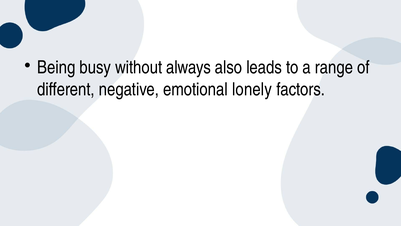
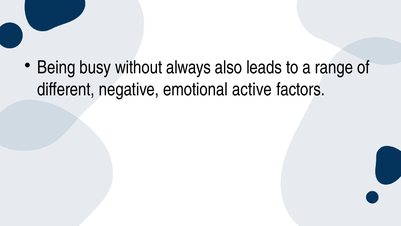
lonely: lonely -> active (252, 89)
